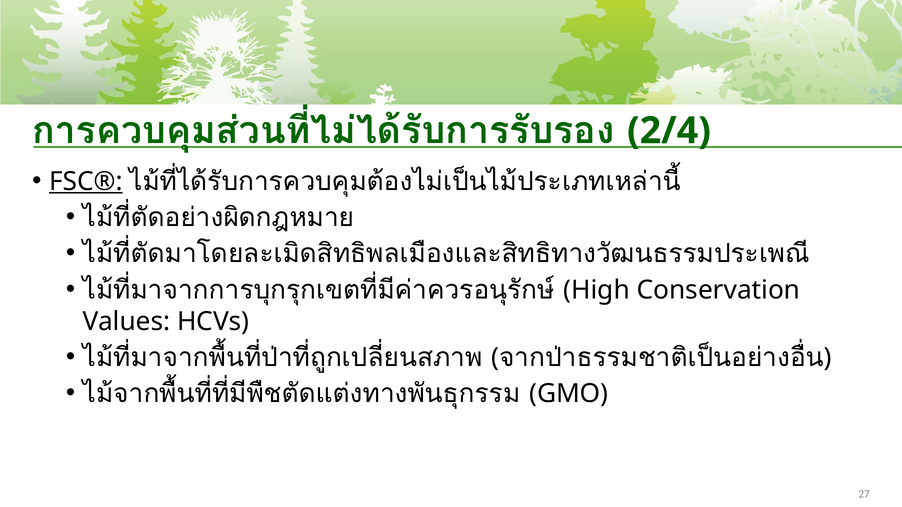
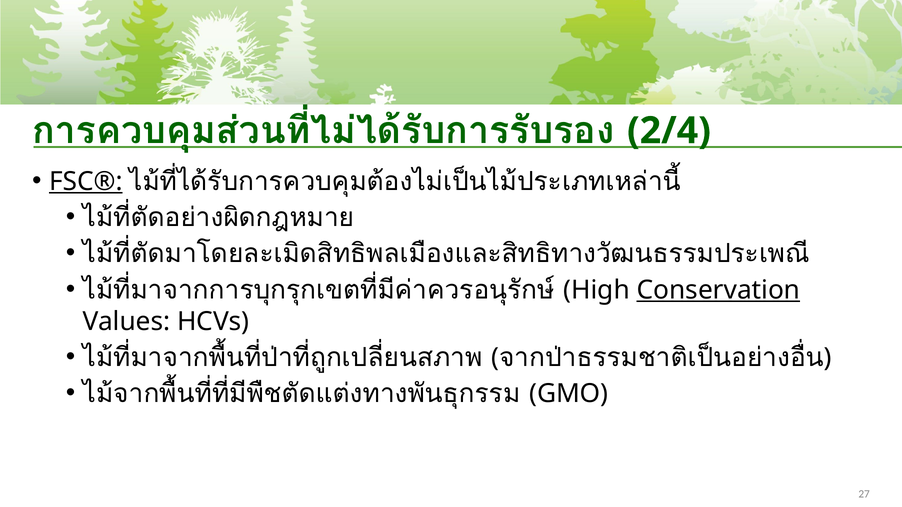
Conservation underline: none -> present (718, 290)
